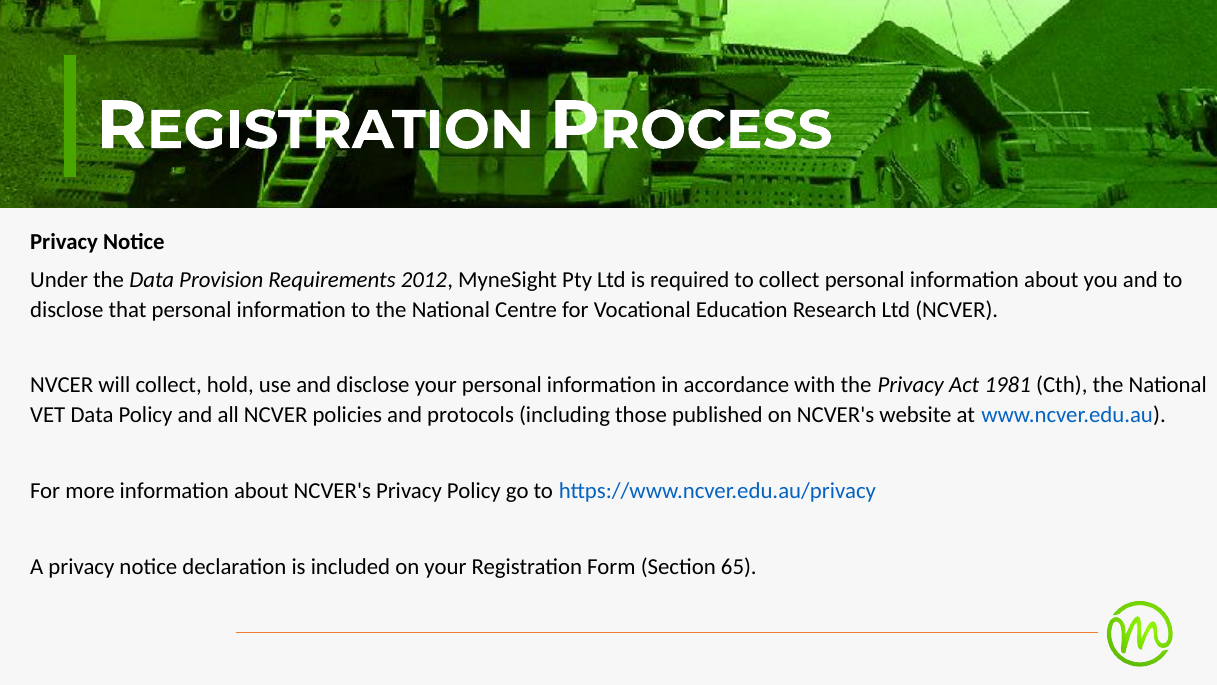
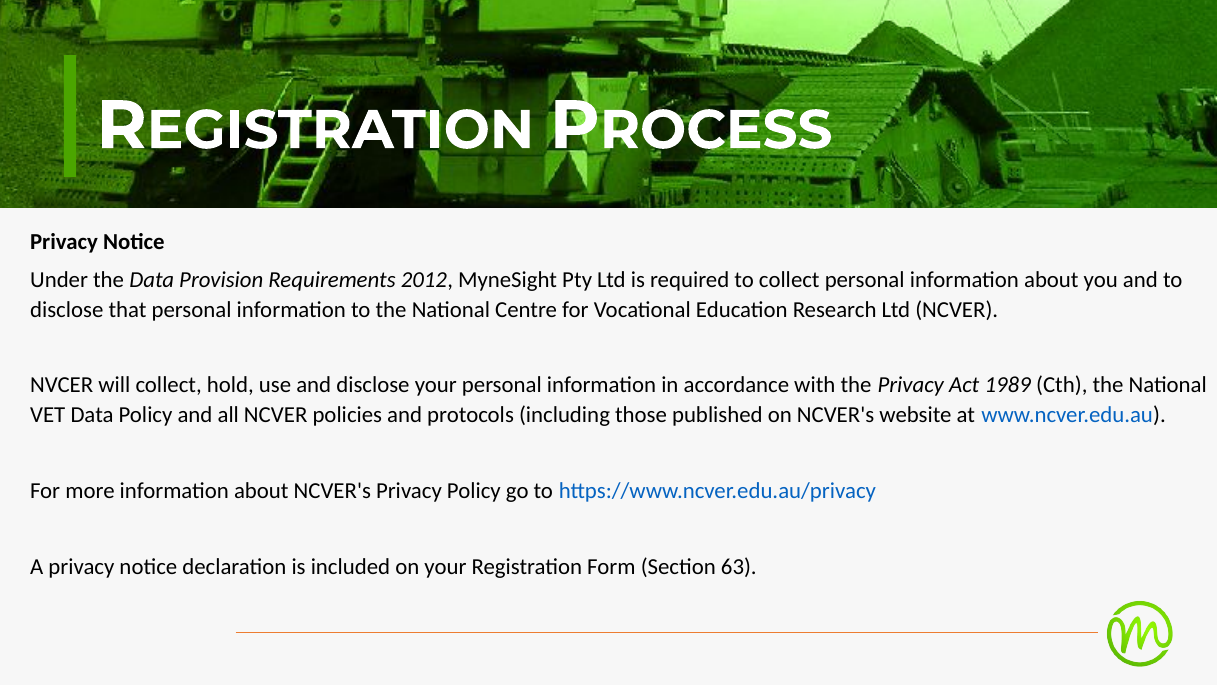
1981: 1981 -> 1989 (1008, 385)
65: 65 -> 63 (739, 567)
